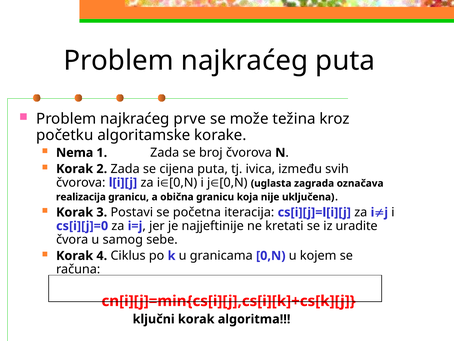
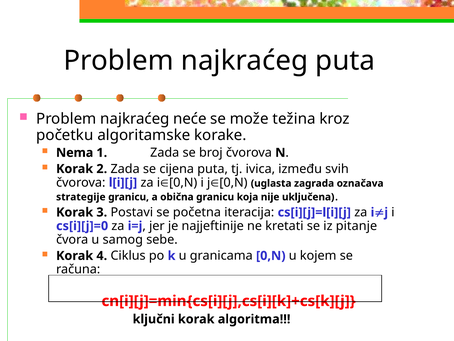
prve: prve -> neće (190, 119)
realizacija: realizacija -> strategije (81, 197)
uradite: uradite -> pitanje (356, 226)
